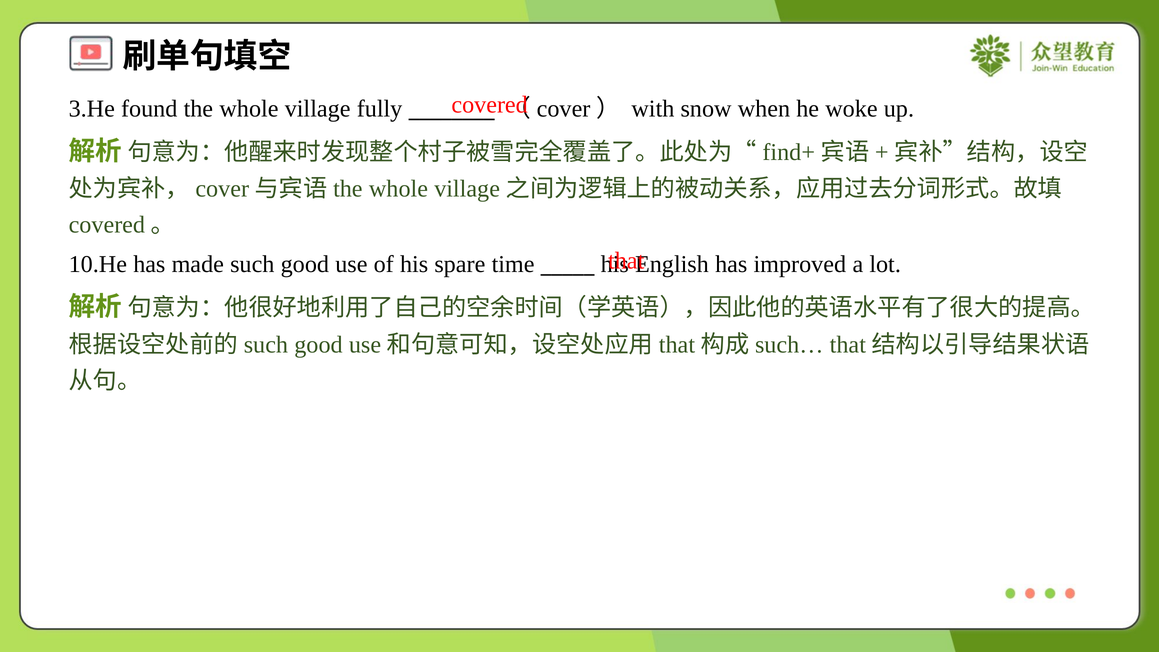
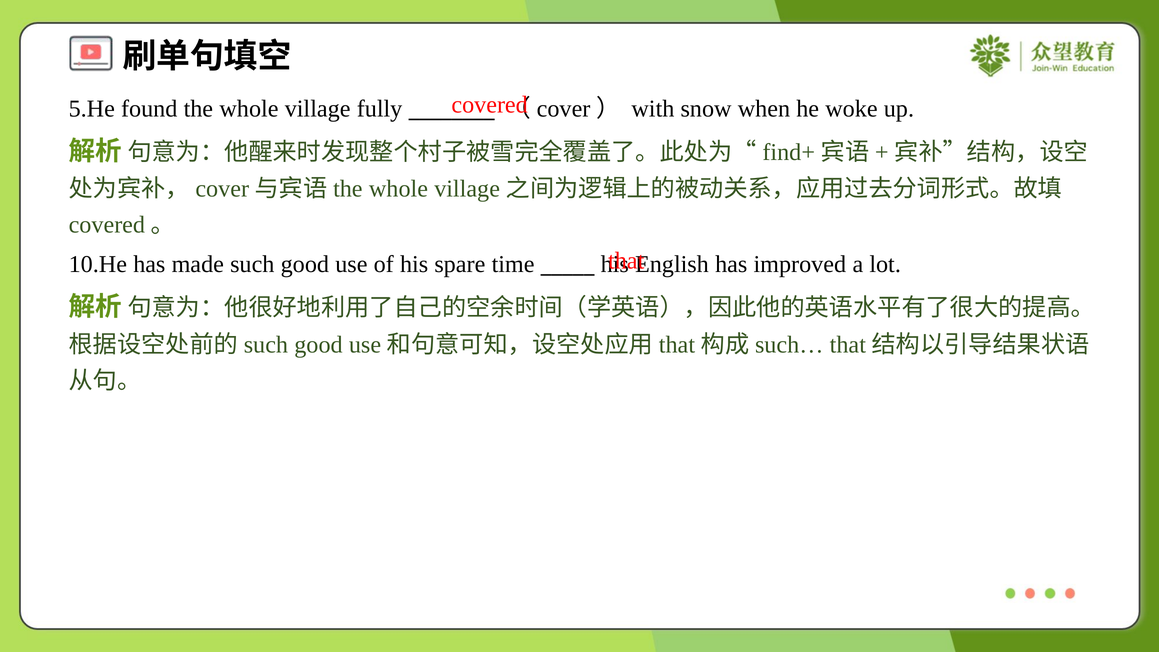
3.He: 3.He -> 5.He (92, 109)
